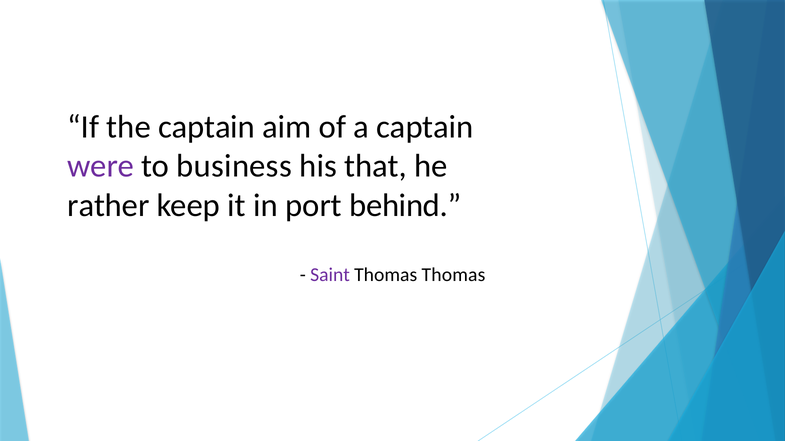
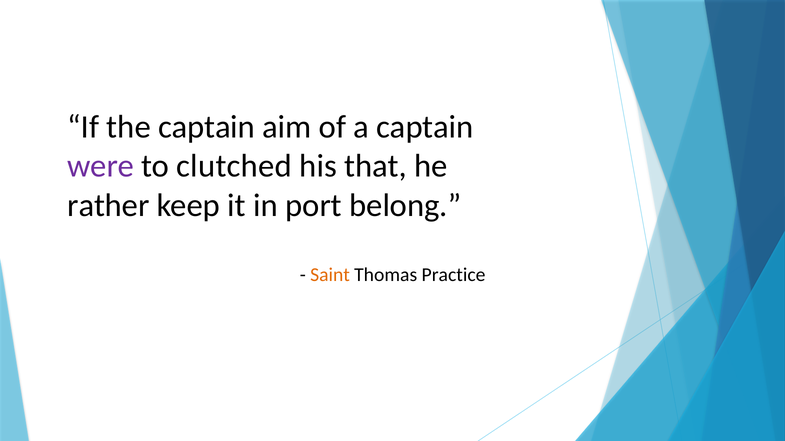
business: business -> clutched (234, 166)
behind: behind -> belong (405, 206)
Saint colour: purple -> orange (330, 275)
Thomas Thomas: Thomas -> Practice (454, 275)
